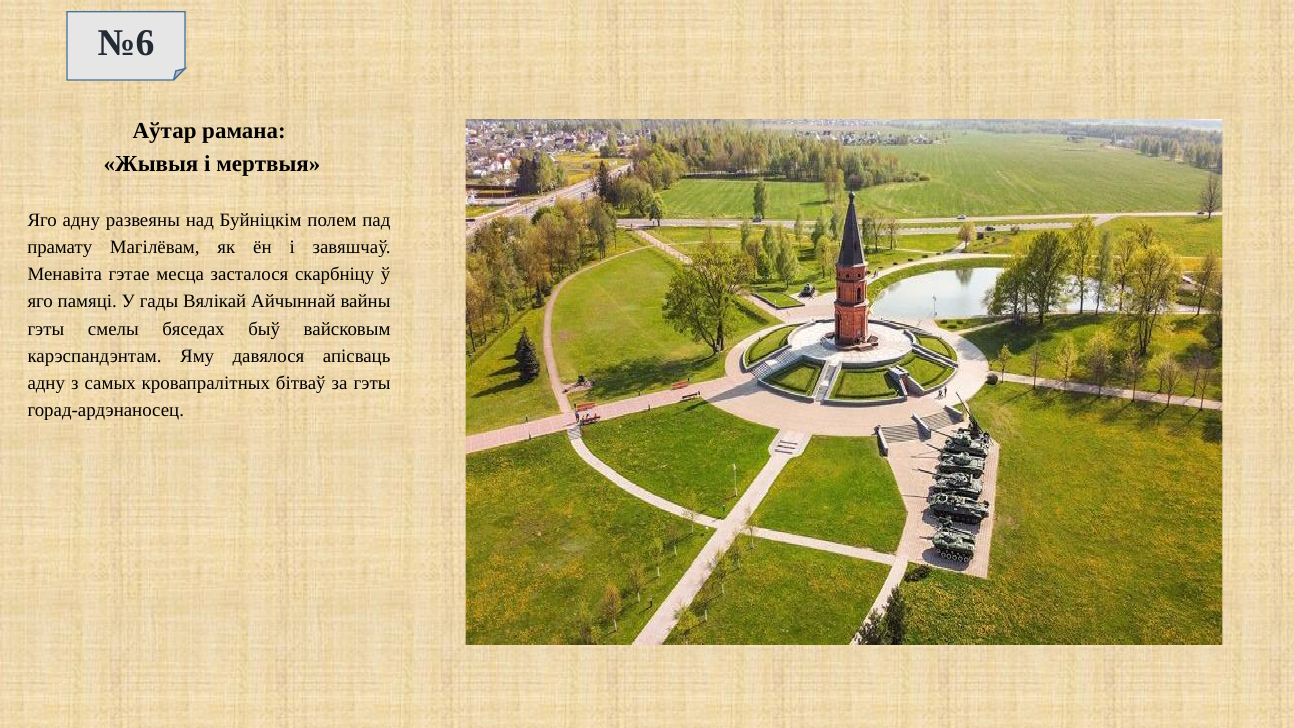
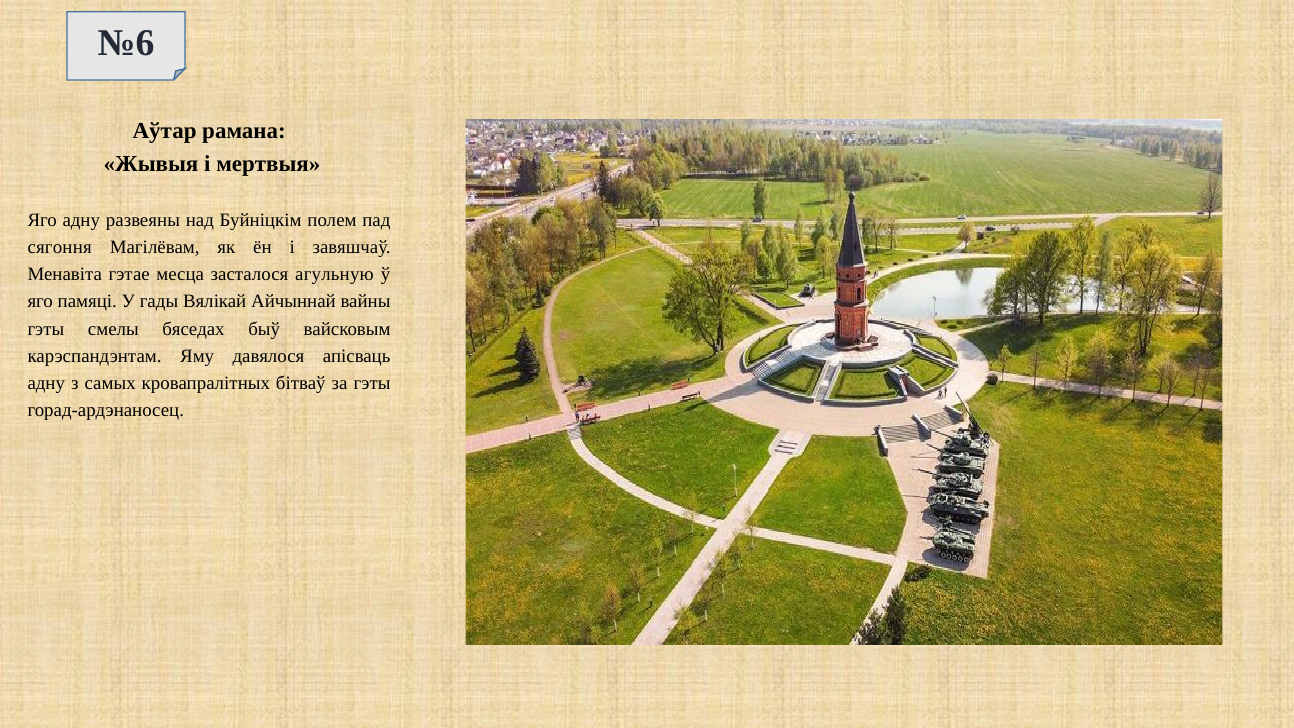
прамату: прамату -> сягоння (60, 247)
скарбніцу: скарбніцу -> агульную (334, 274)
